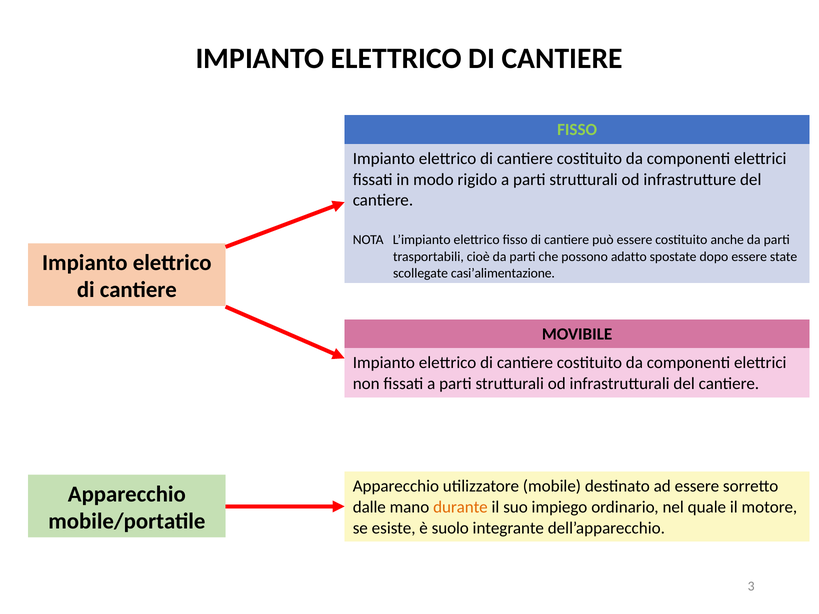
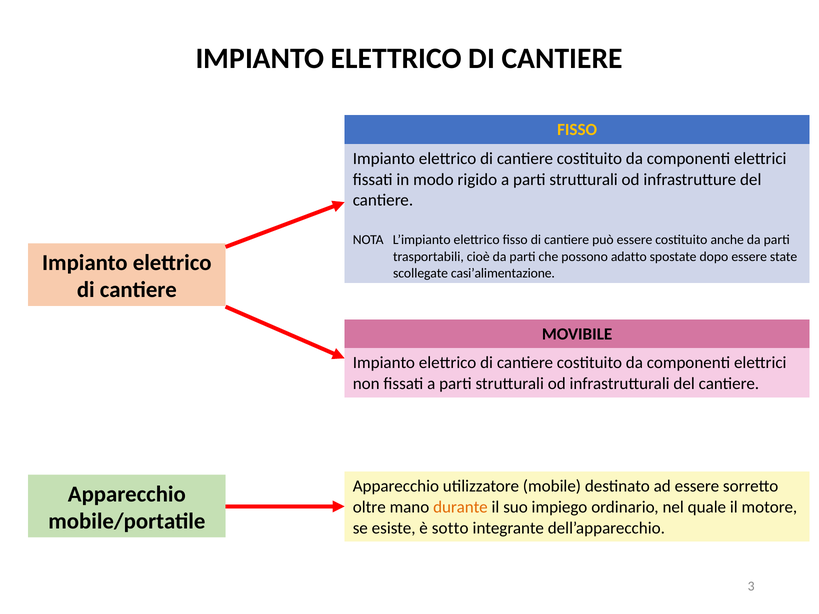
FISSO colour: light green -> yellow (577, 130)
dalle: dalle -> oltre (369, 507)
suolo: suolo -> sotto (450, 528)
